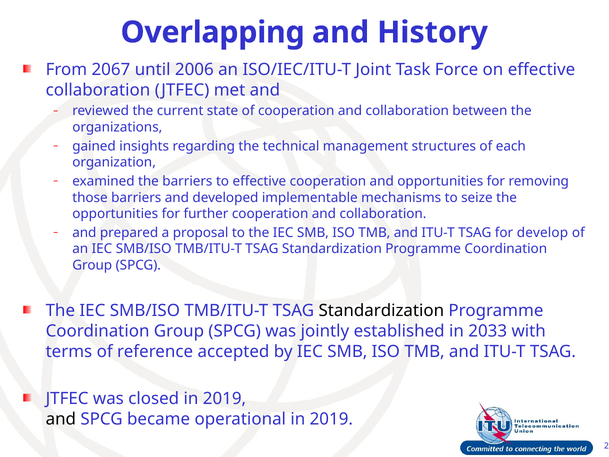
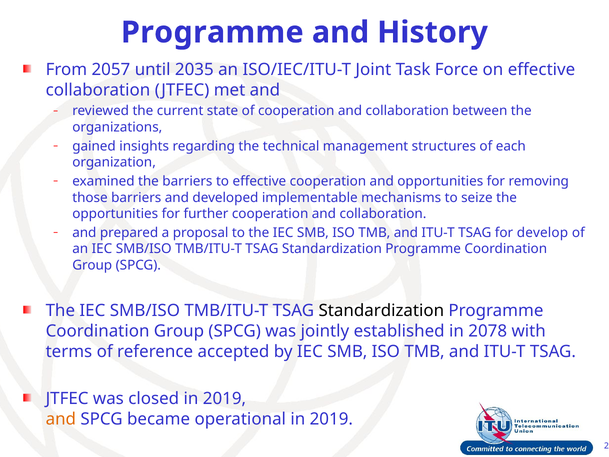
Overlapping: Overlapping -> Programme (212, 32)
2067: 2067 -> 2057 (111, 70)
2006: 2006 -> 2035 (194, 70)
2033: 2033 -> 2078 (488, 331)
and colour: black -> orange (61, 419)
